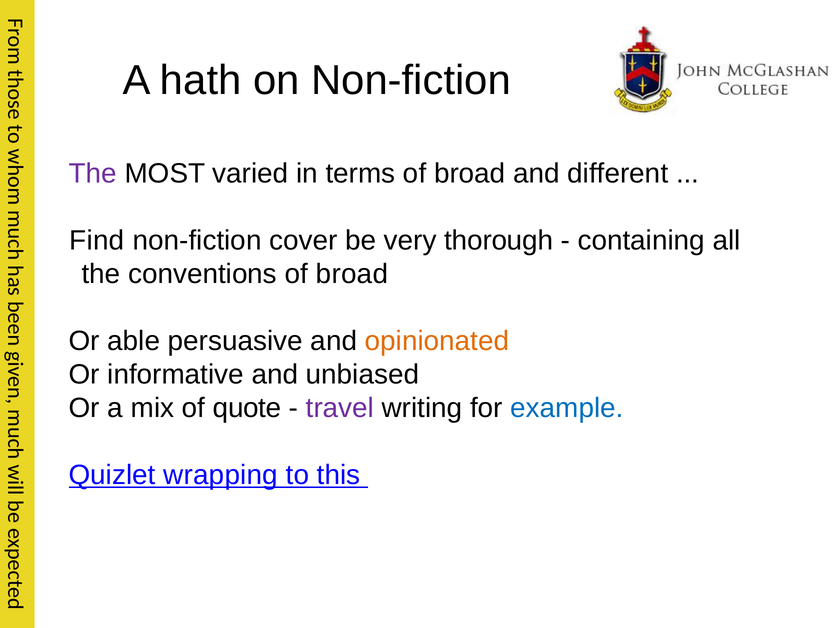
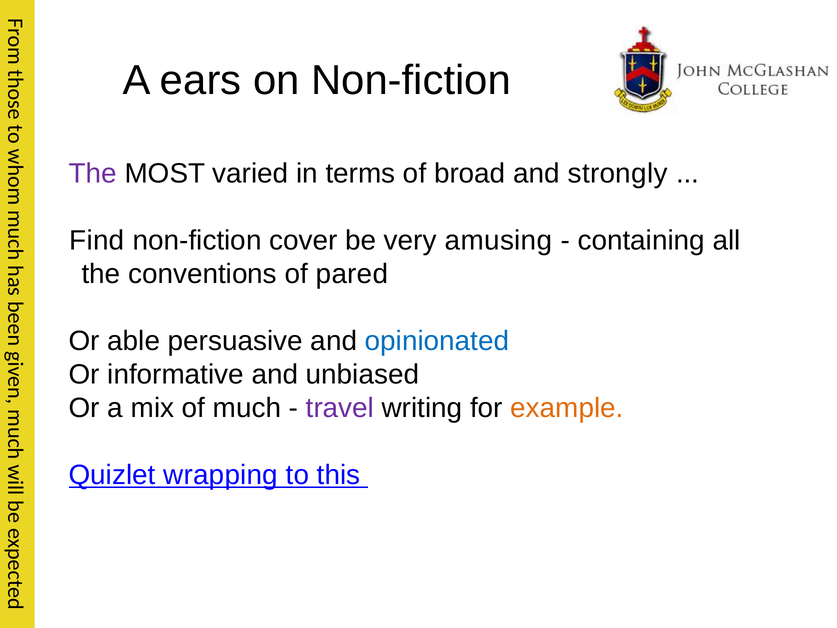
hath: hath -> ears (201, 80)
different: different -> strongly (618, 174)
thorough: thorough -> amusing (499, 241)
conventions of broad: broad -> pared (352, 274)
opinionated colour: orange -> blue (437, 341)
quote: quote -> much (247, 408)
example colour: blue -> orange (567, 408)
